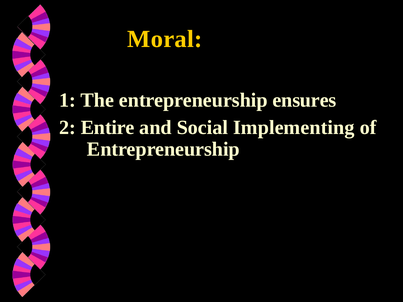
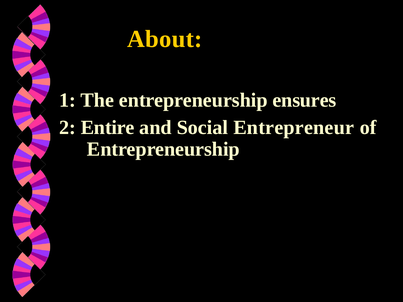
Moral: Moral -> About (165, 39)
Implementing: Implementing -> Entrepreneur (294, 128)
